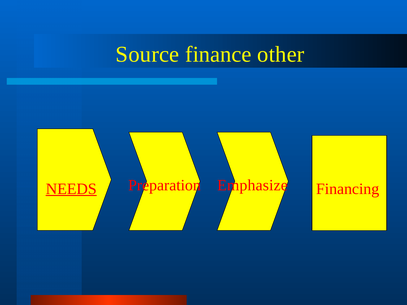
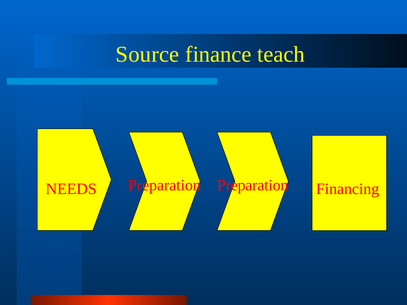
other: other -> teach (281, 54)
NEEDS underline: present -> none (71, 189)
Preparation Emphasize: Emphasize -> Preparation (253, 186)
